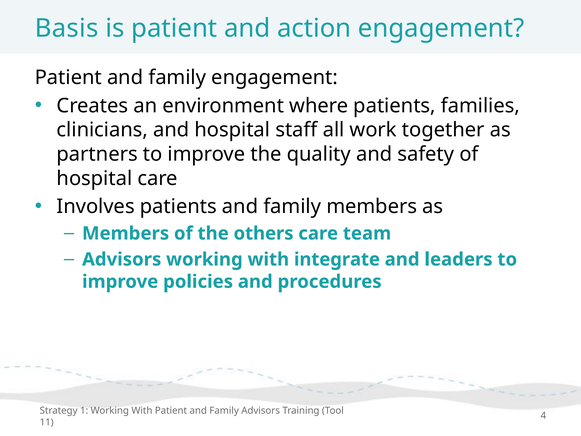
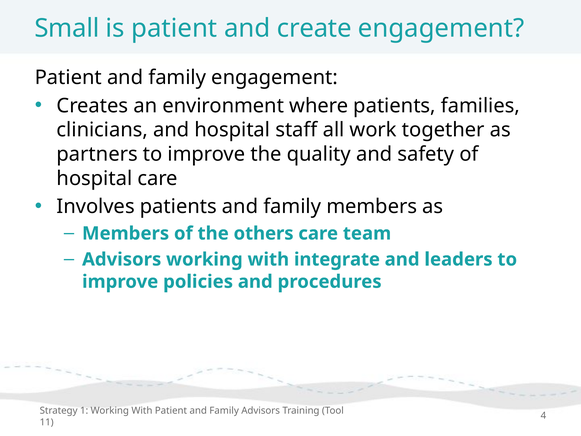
Basis: Basis -> Small (67, 28)
action: action -> create (314, 28)
